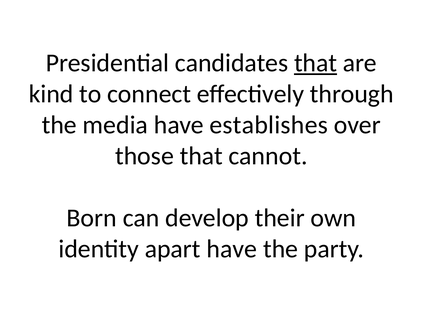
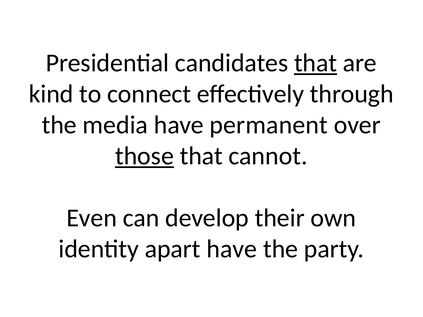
establishes: establishes -> permanent (269, 125)
those underline: none -> present (144, 156)
Born: Born -> Even (92, 218)
